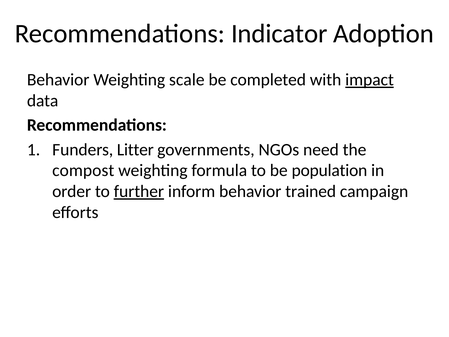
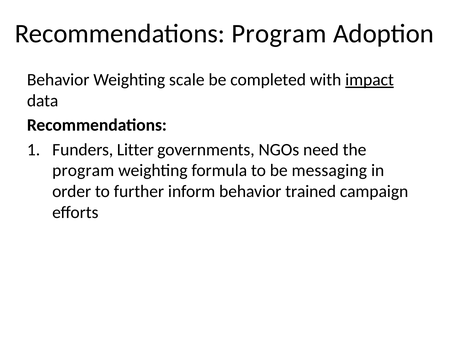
Recommendations Indicator: Indicator -> Program (279, 34)
compost: compost -> program (83, 170)
population: population -> messaging (329, 170)
further underline: present -> none (139, 191)
